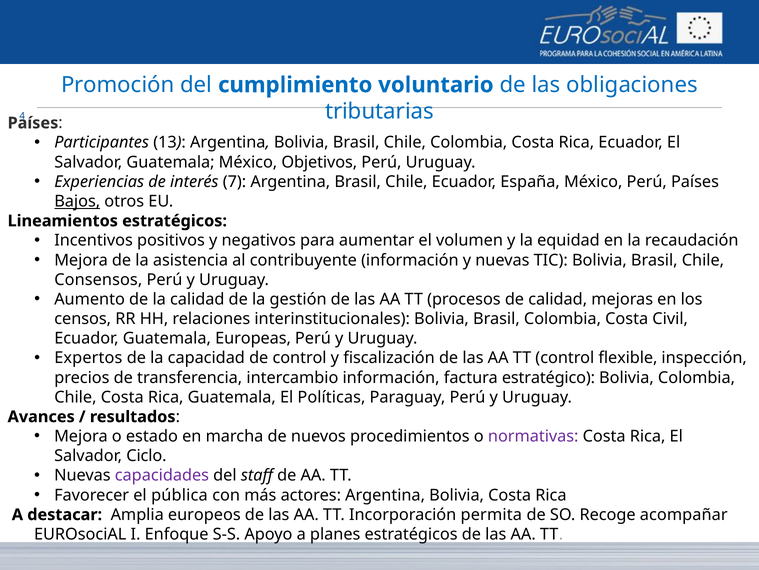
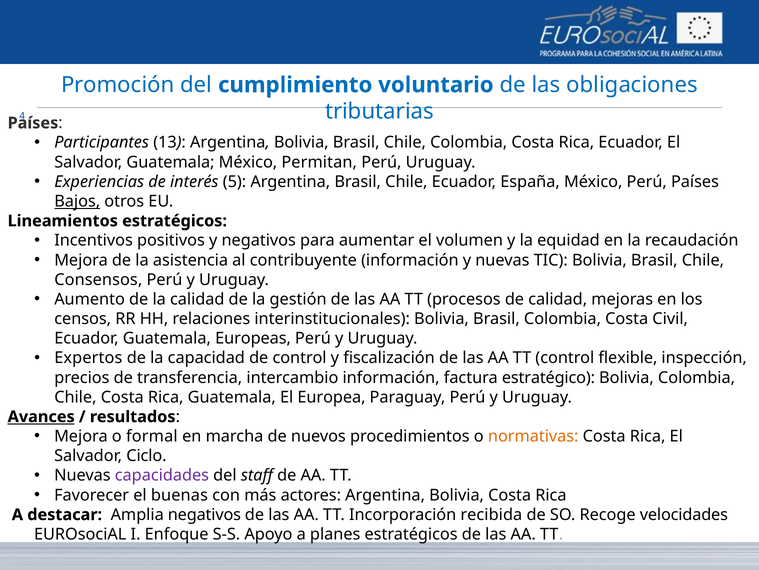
Objetivos: Objetivos -> Permitan (319, 162)
7: 7 -> 5 (234, 182)
Políticas: Políticas -> Europea (331, 397)
Avances underline: none -> present (41, 416)
estado: estado -> formal (152, 436)
normativas colour: purple -> orange (533, 436)
pública: pública -> buenas (179, 495)
Amplia europeos: europeos -> negativos (204, 514)
permita: permita -> recibida (491, 514)
acompañar: acompañar -> velocidades (684, 514)
